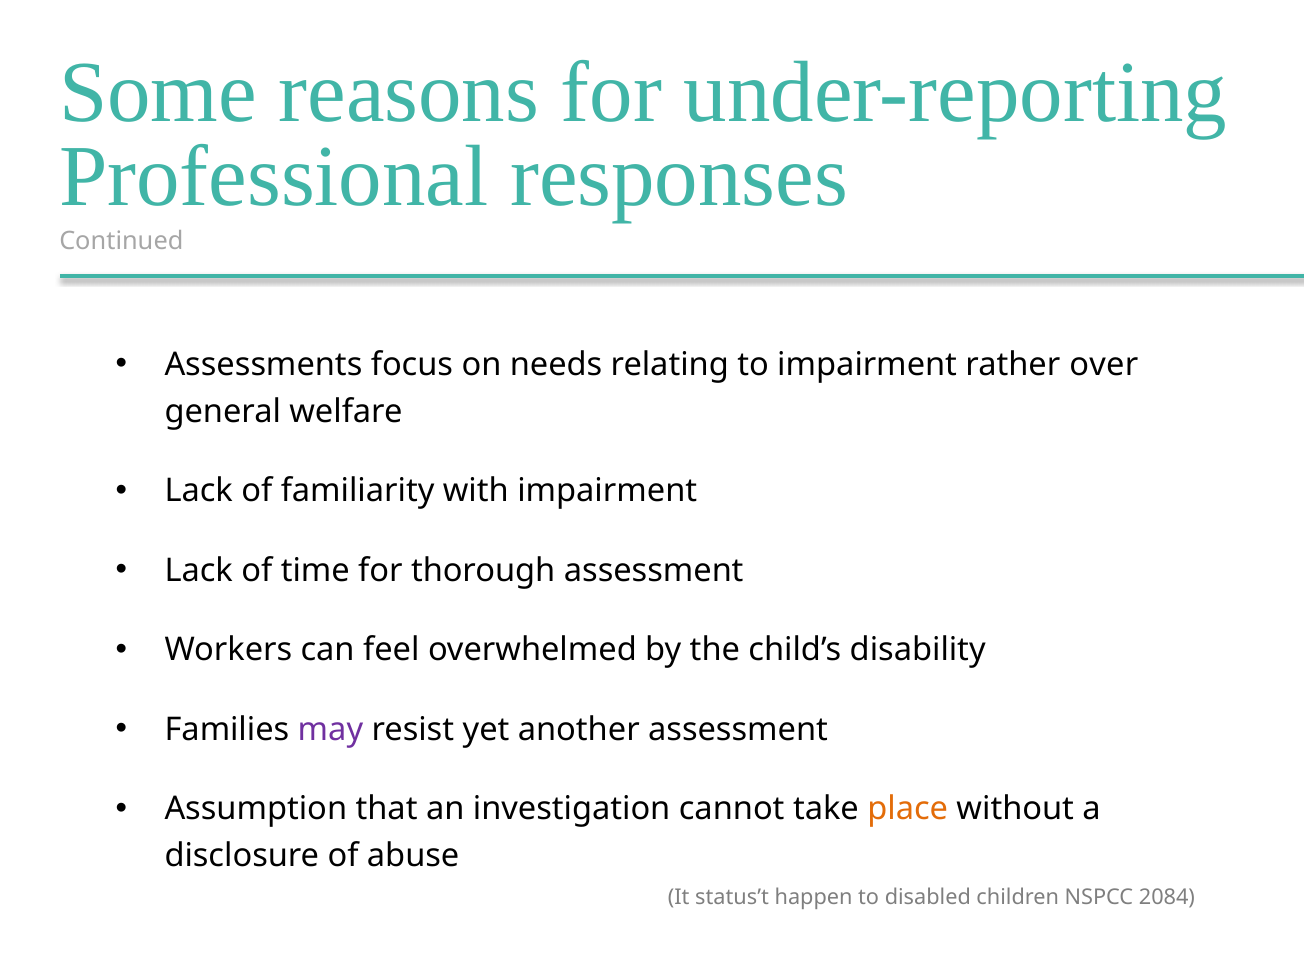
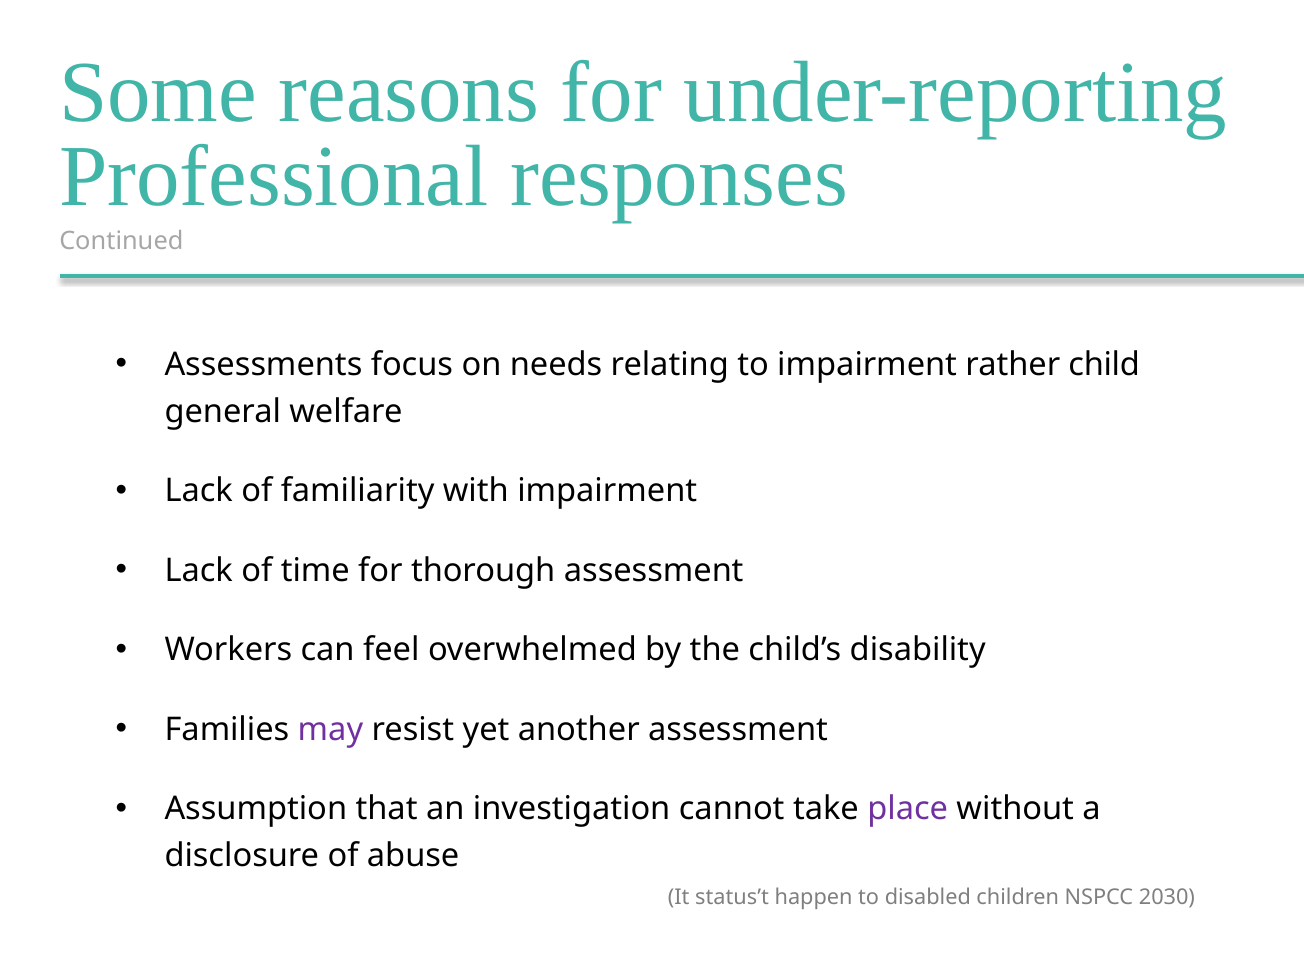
over: over -> child (1104, 365)
place colour: orange -> purple (908, 809)
2084: 2084 -> 2030 (1167, 897)
